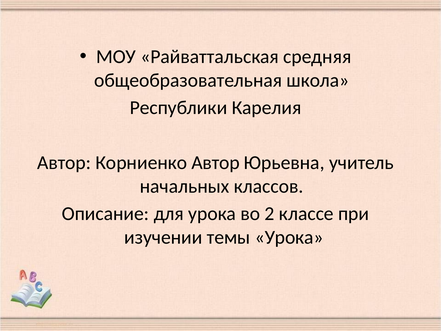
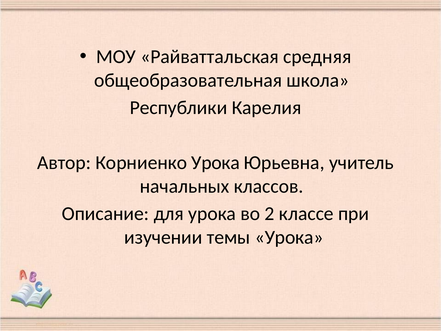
Корниенко Автор: Автор -> Урока (216, 163)
